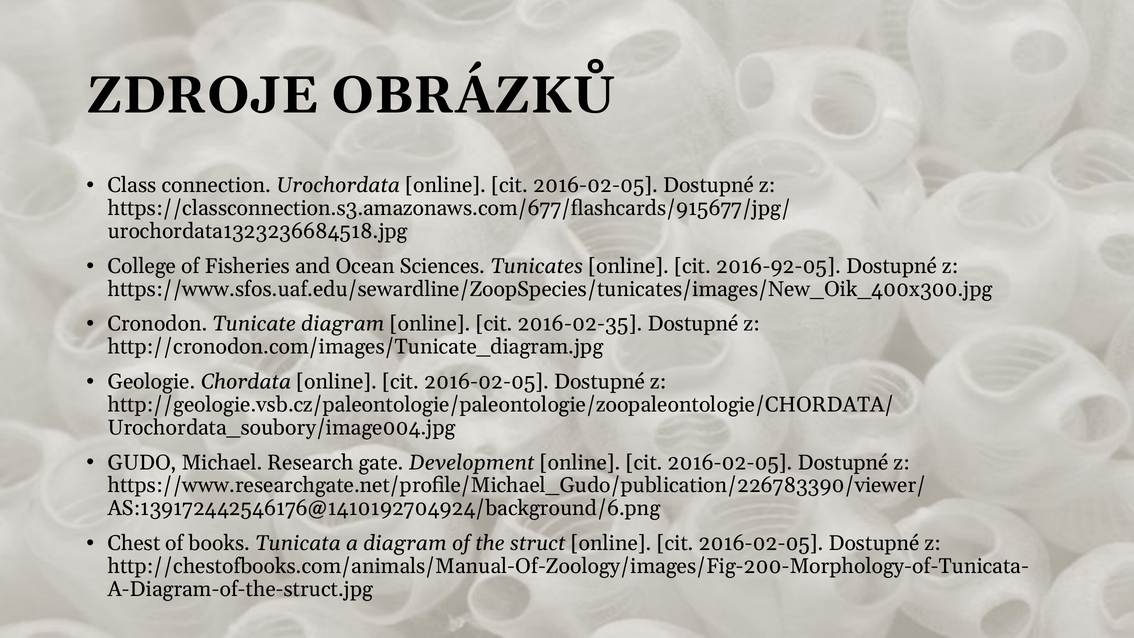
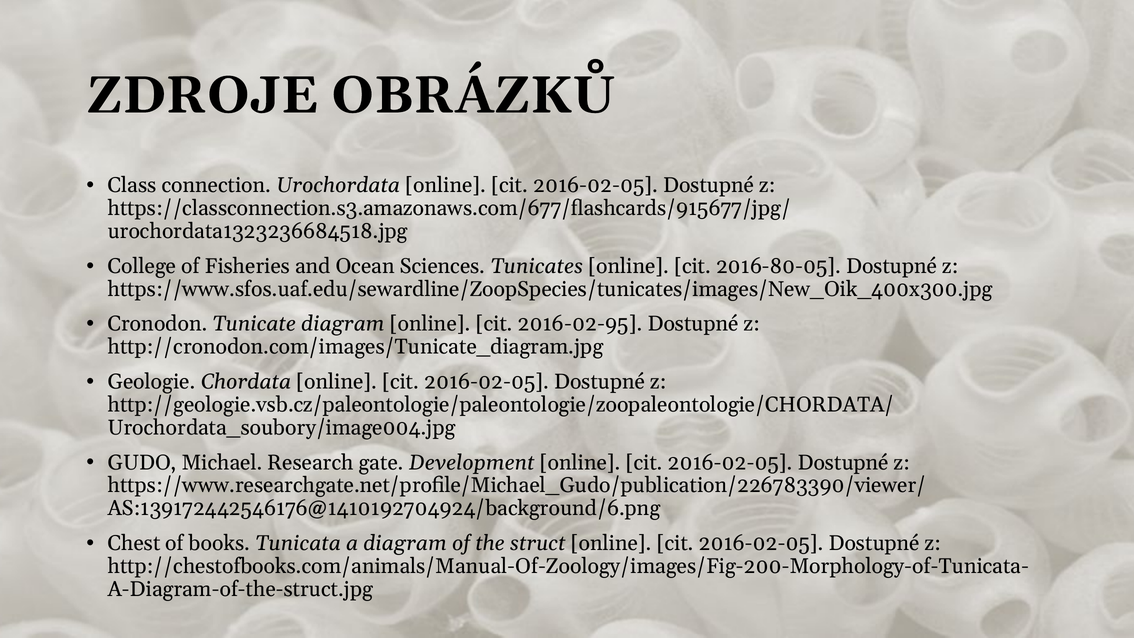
2016-92-05: 2016-92-05 -> 2016-80-05 (779, 266)
2016-02-35: 2016-02-35 -> 2016-02-95 (580, 324)
